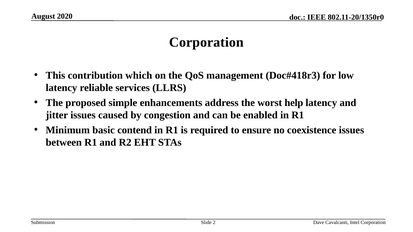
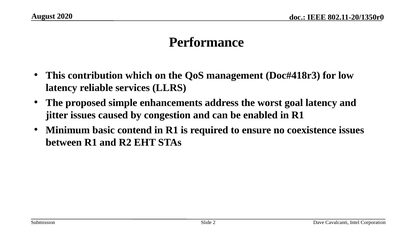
Corporation: Corporation -> Performance (206, 42)
help: help -> goal (294, 103)
